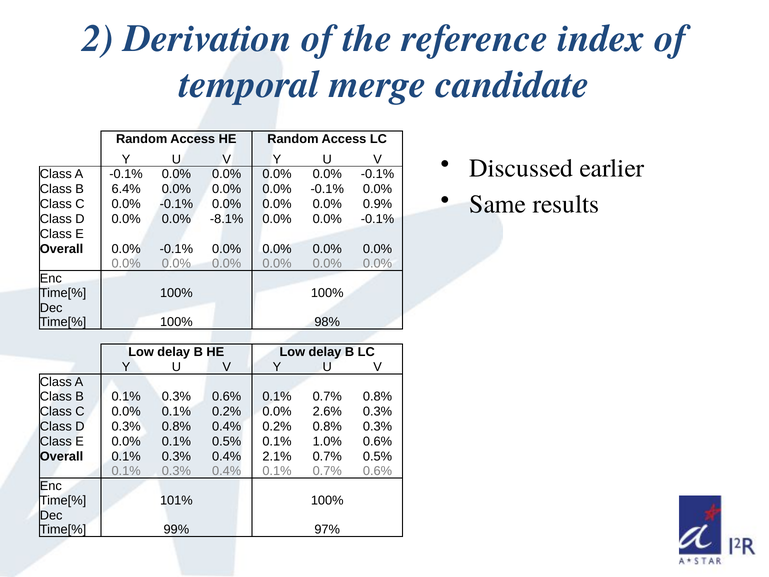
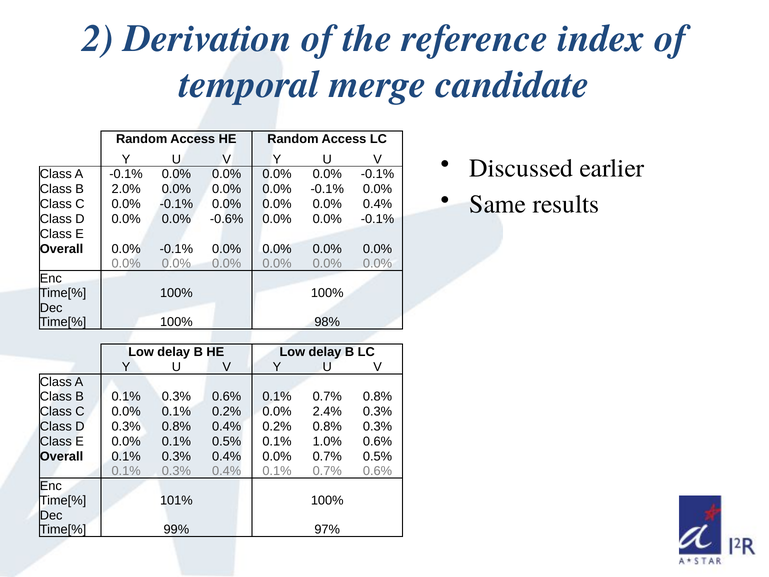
6.4%: 6.4% -> 2.0% (126, 189)
0.0% 0.9%: 0.9% -> 0.4% (378, 204)
-8.1%: -8.1% -> -0.6% (227, 219)
2.6%: 2.6% -> 2.4% (327, 411)
0.4% 2.1%: 2.1% -> 0.0% (277, 456)
